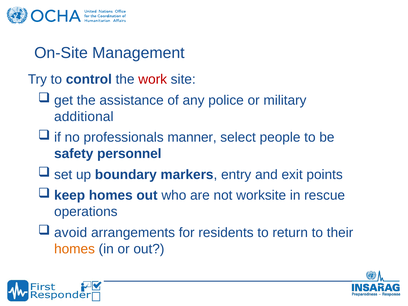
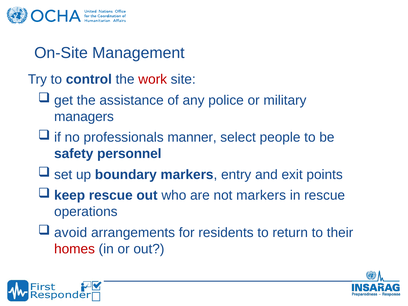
additional: additional -> managers (84, 117)
keep homes: homes -> rescue (111, 195)
not worksite: worksite -> markers (261, 195)
homes colour: orange -> red (75, 249)
